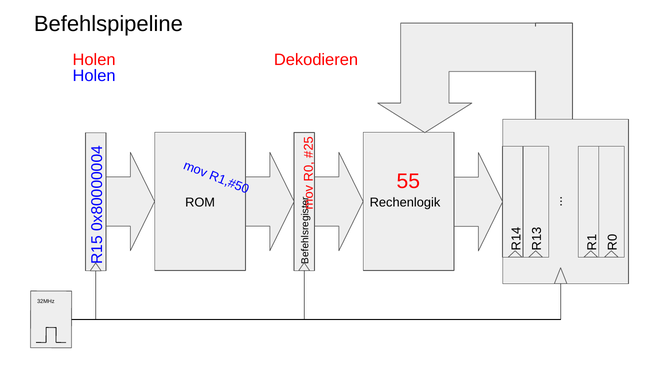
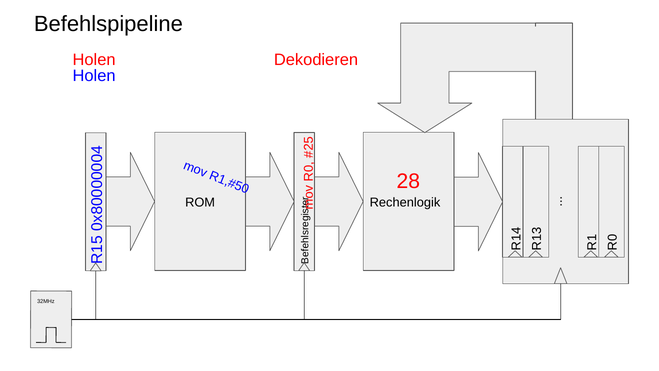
55: 55 -> 28 (408, 181)
